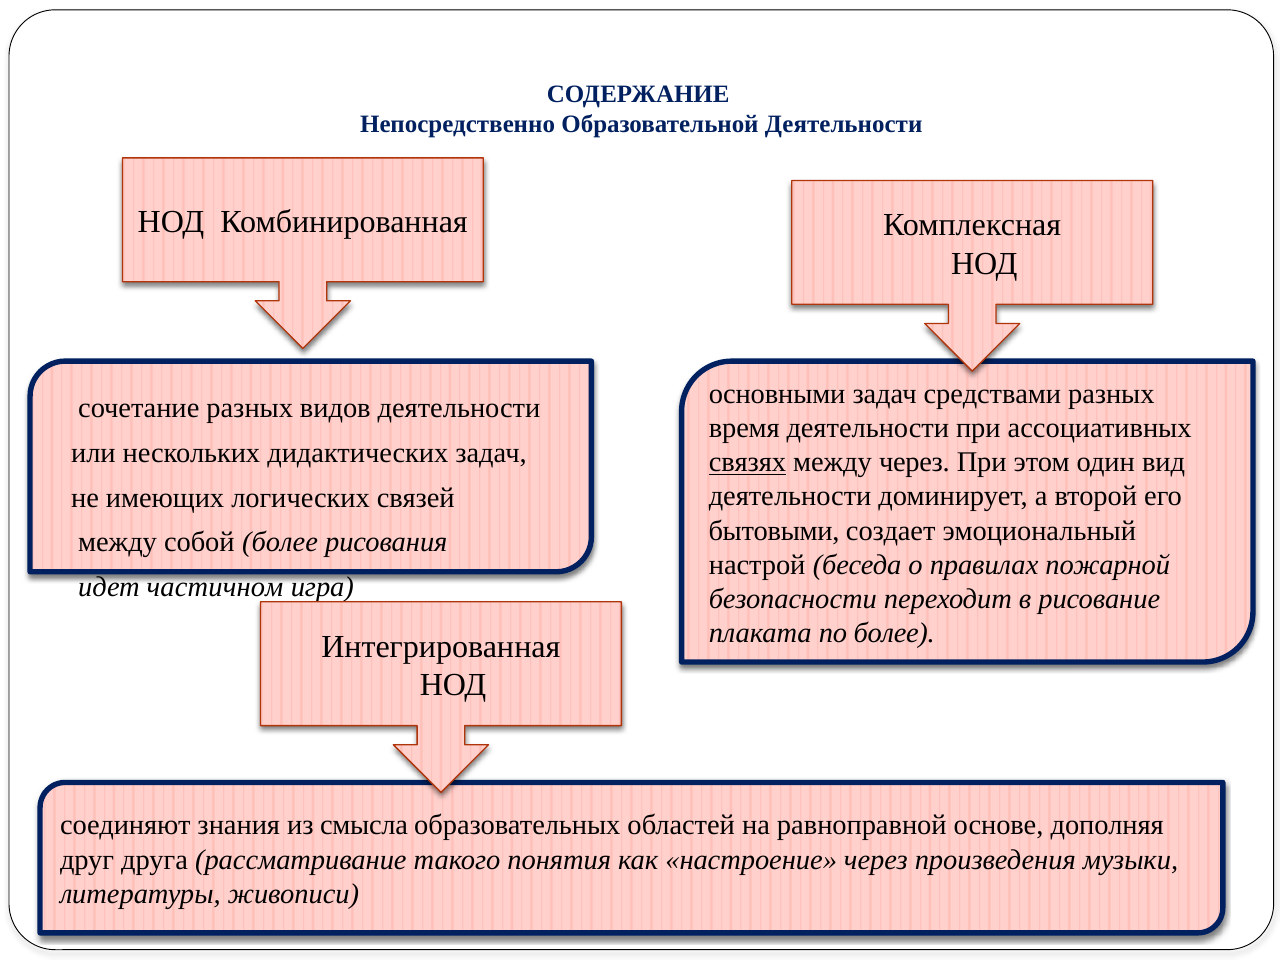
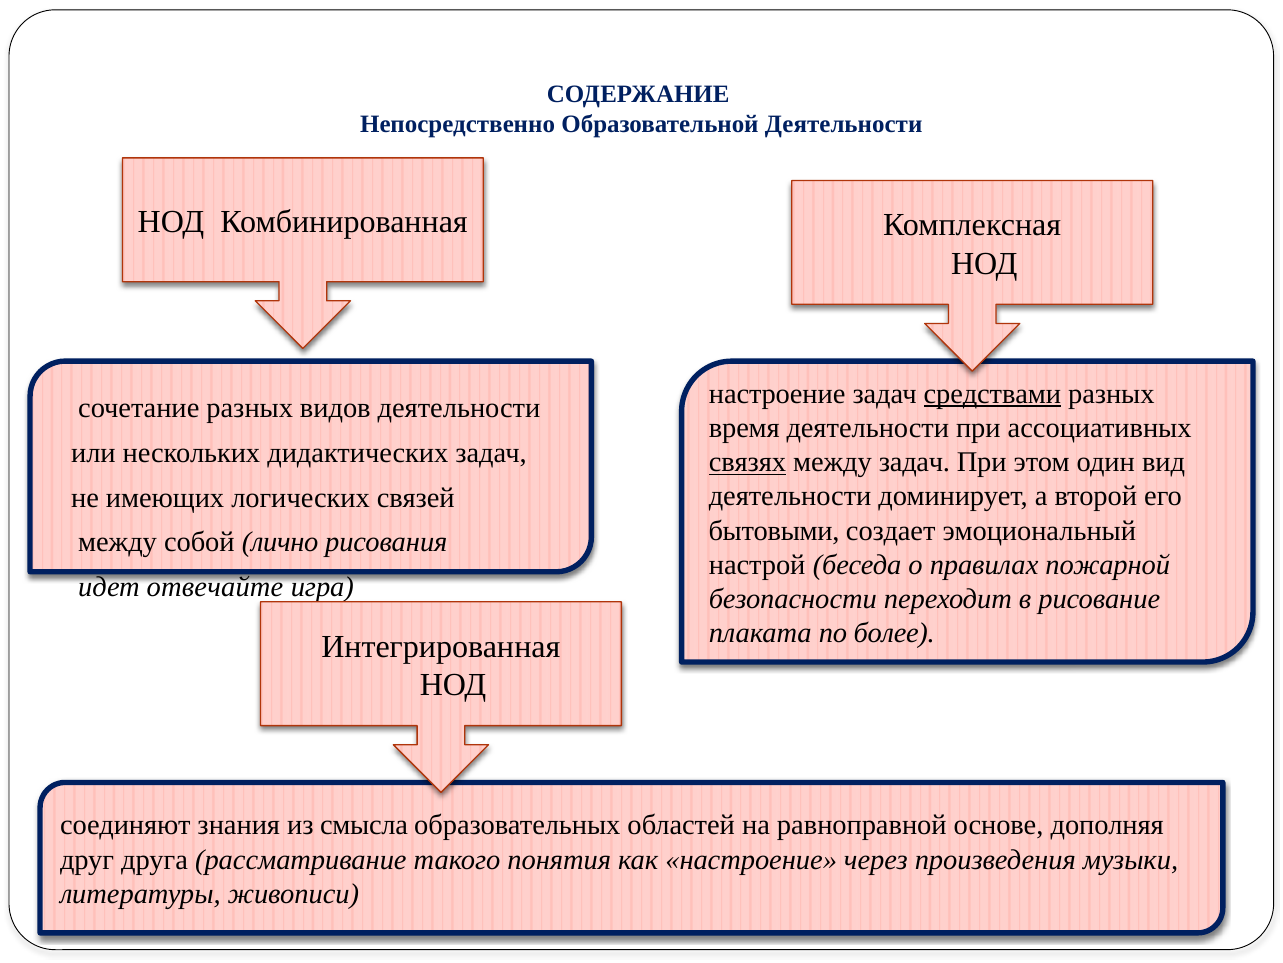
основными: основными -> настроение (777, 393)
средствами underline: none -> present (992, 393)
между через: через -> задач (914, 462)
собой более: более -> лично (280, 542)
частичном: частичном -> отвечайте (215, 586)
